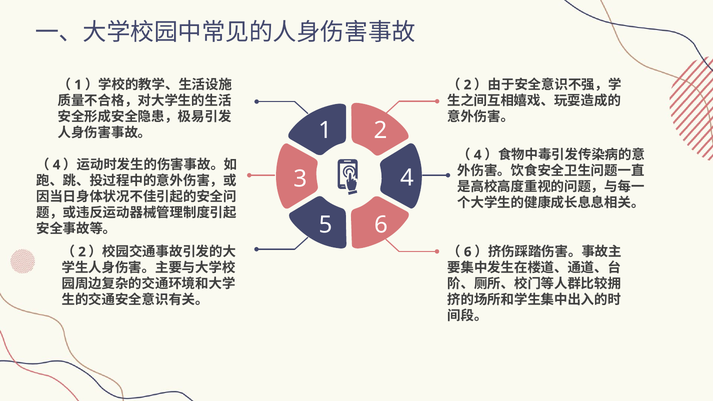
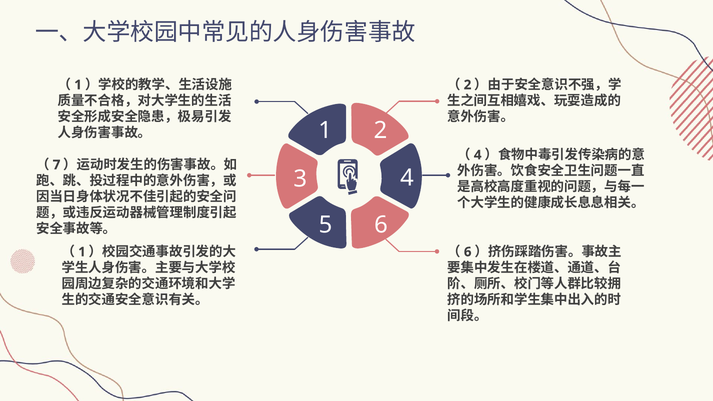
4: 4 -> 7 (57, 165)
2: 2 -> 1 (82, 252)
